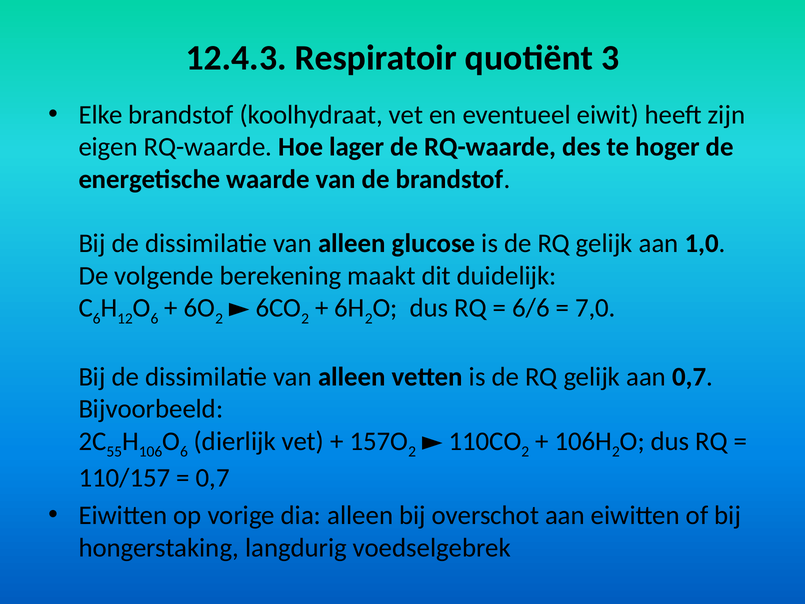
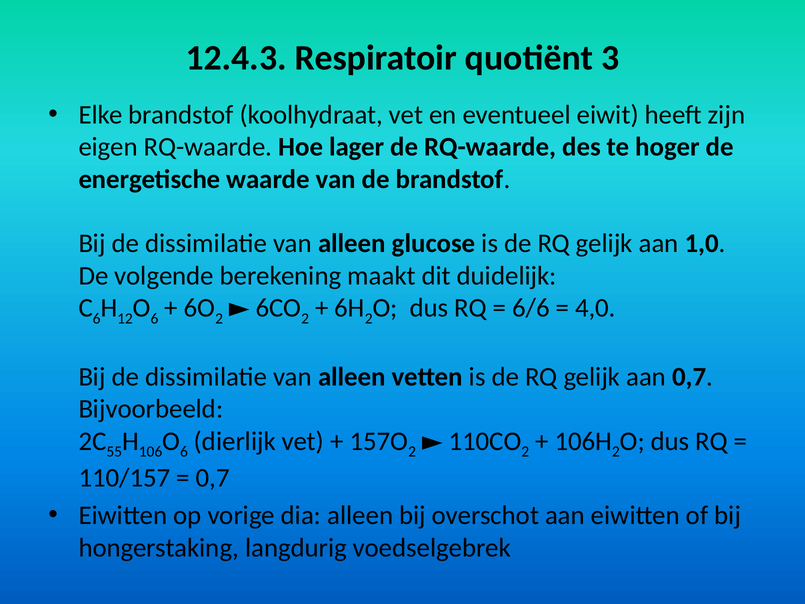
7,0: 7,0 -> 4,0 (595, 308)
